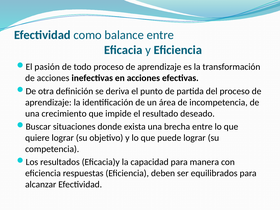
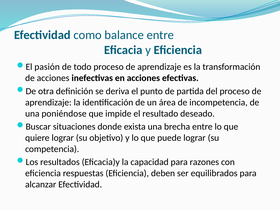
crecimiento: crecimiento -> poniéndose (64, 114)
manera: manera -> razones (204, 162)
